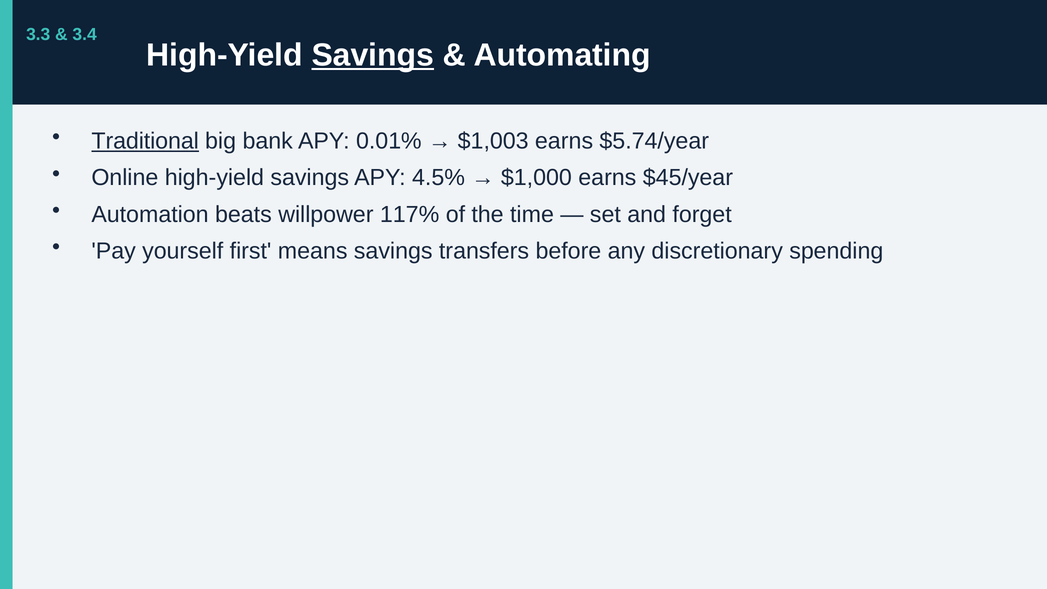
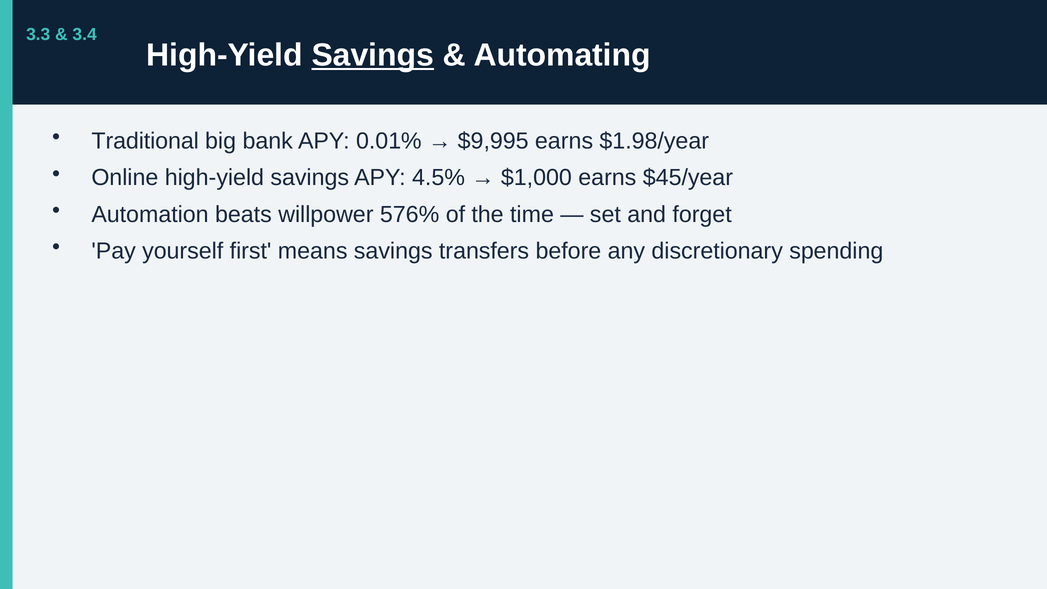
Traditional underline: present -> none (145, 141)
$1,003: $1,003 -> $9,995 (493, 141)
$5.74/year: $5.74/year -> $1.98/year (654, 141)
117%: 117% -> 576% (410, 214)
